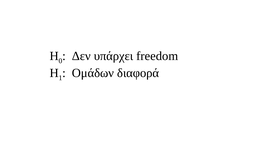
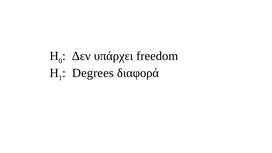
Ομάδων: Ομάδων -> Degrees (93, 73)
